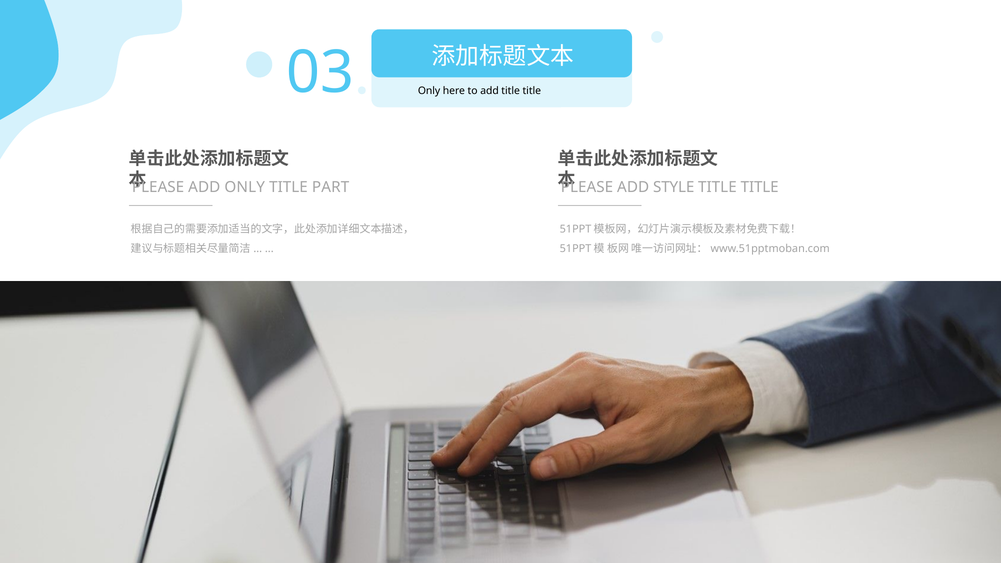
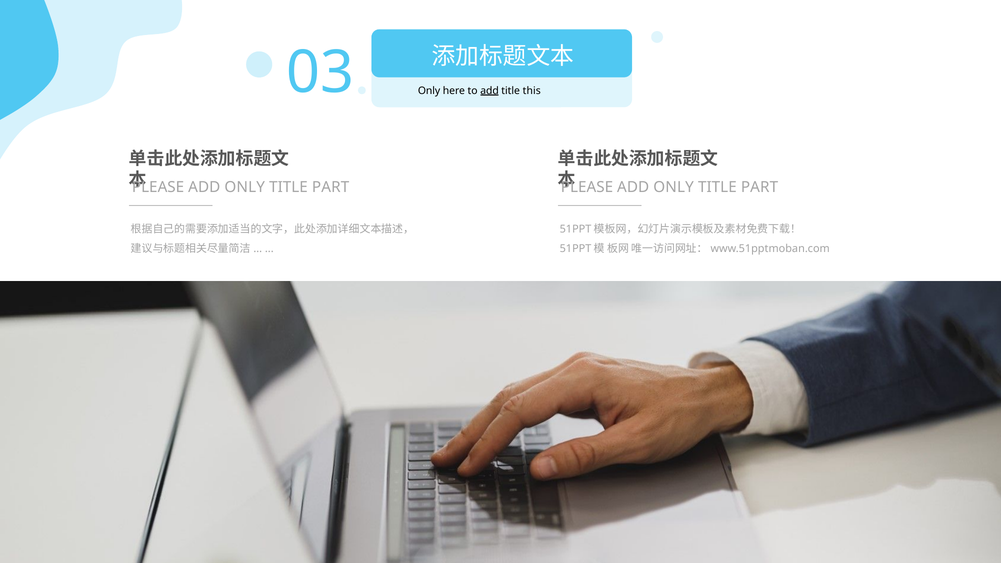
add underline: none -> present (490, 91)
title: title -> this (532, 91)
STYLE: STYLE -> ONLY (674, 187)
TITLE: TITLE -> PART (760, 187)
